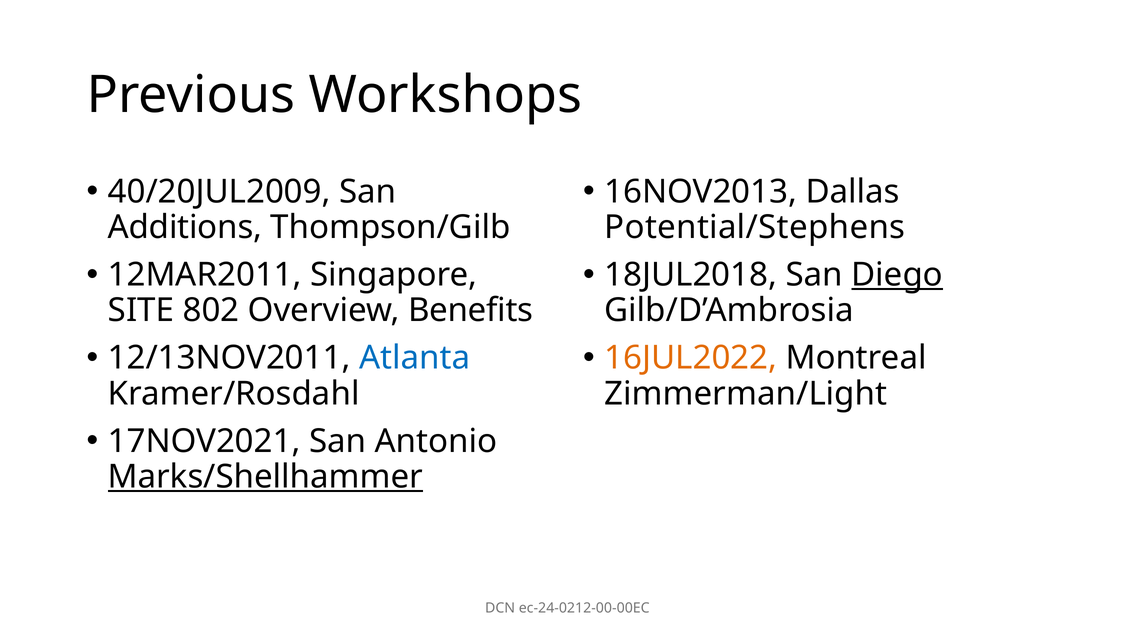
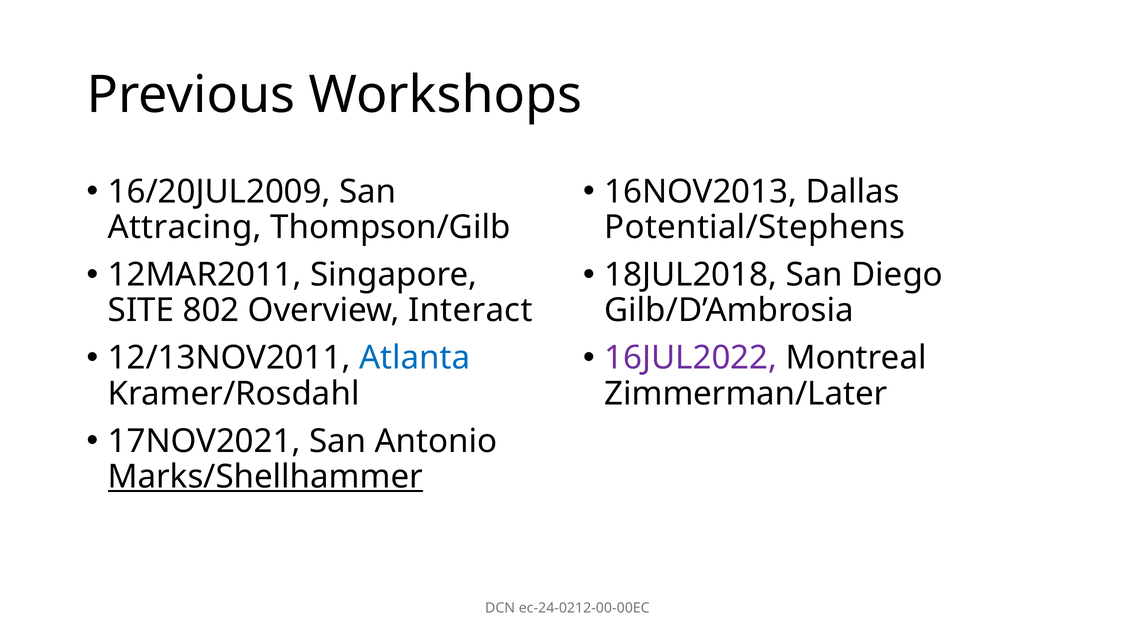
40/20JUL2009: 40/20JUL2009 -> 16/20JUL2009 (219, 192)
Additions: Additions -> Attracing (185, 228)
Diego underline: present -> none (897, 275)
Benefits: Benefits -> Interact (470, 311)
16JUL2022 colour: orange -> purple (691, 358)
Zimmerman/Light: Zimmerman/Light -> Zimmerman/Later (746, 394)
